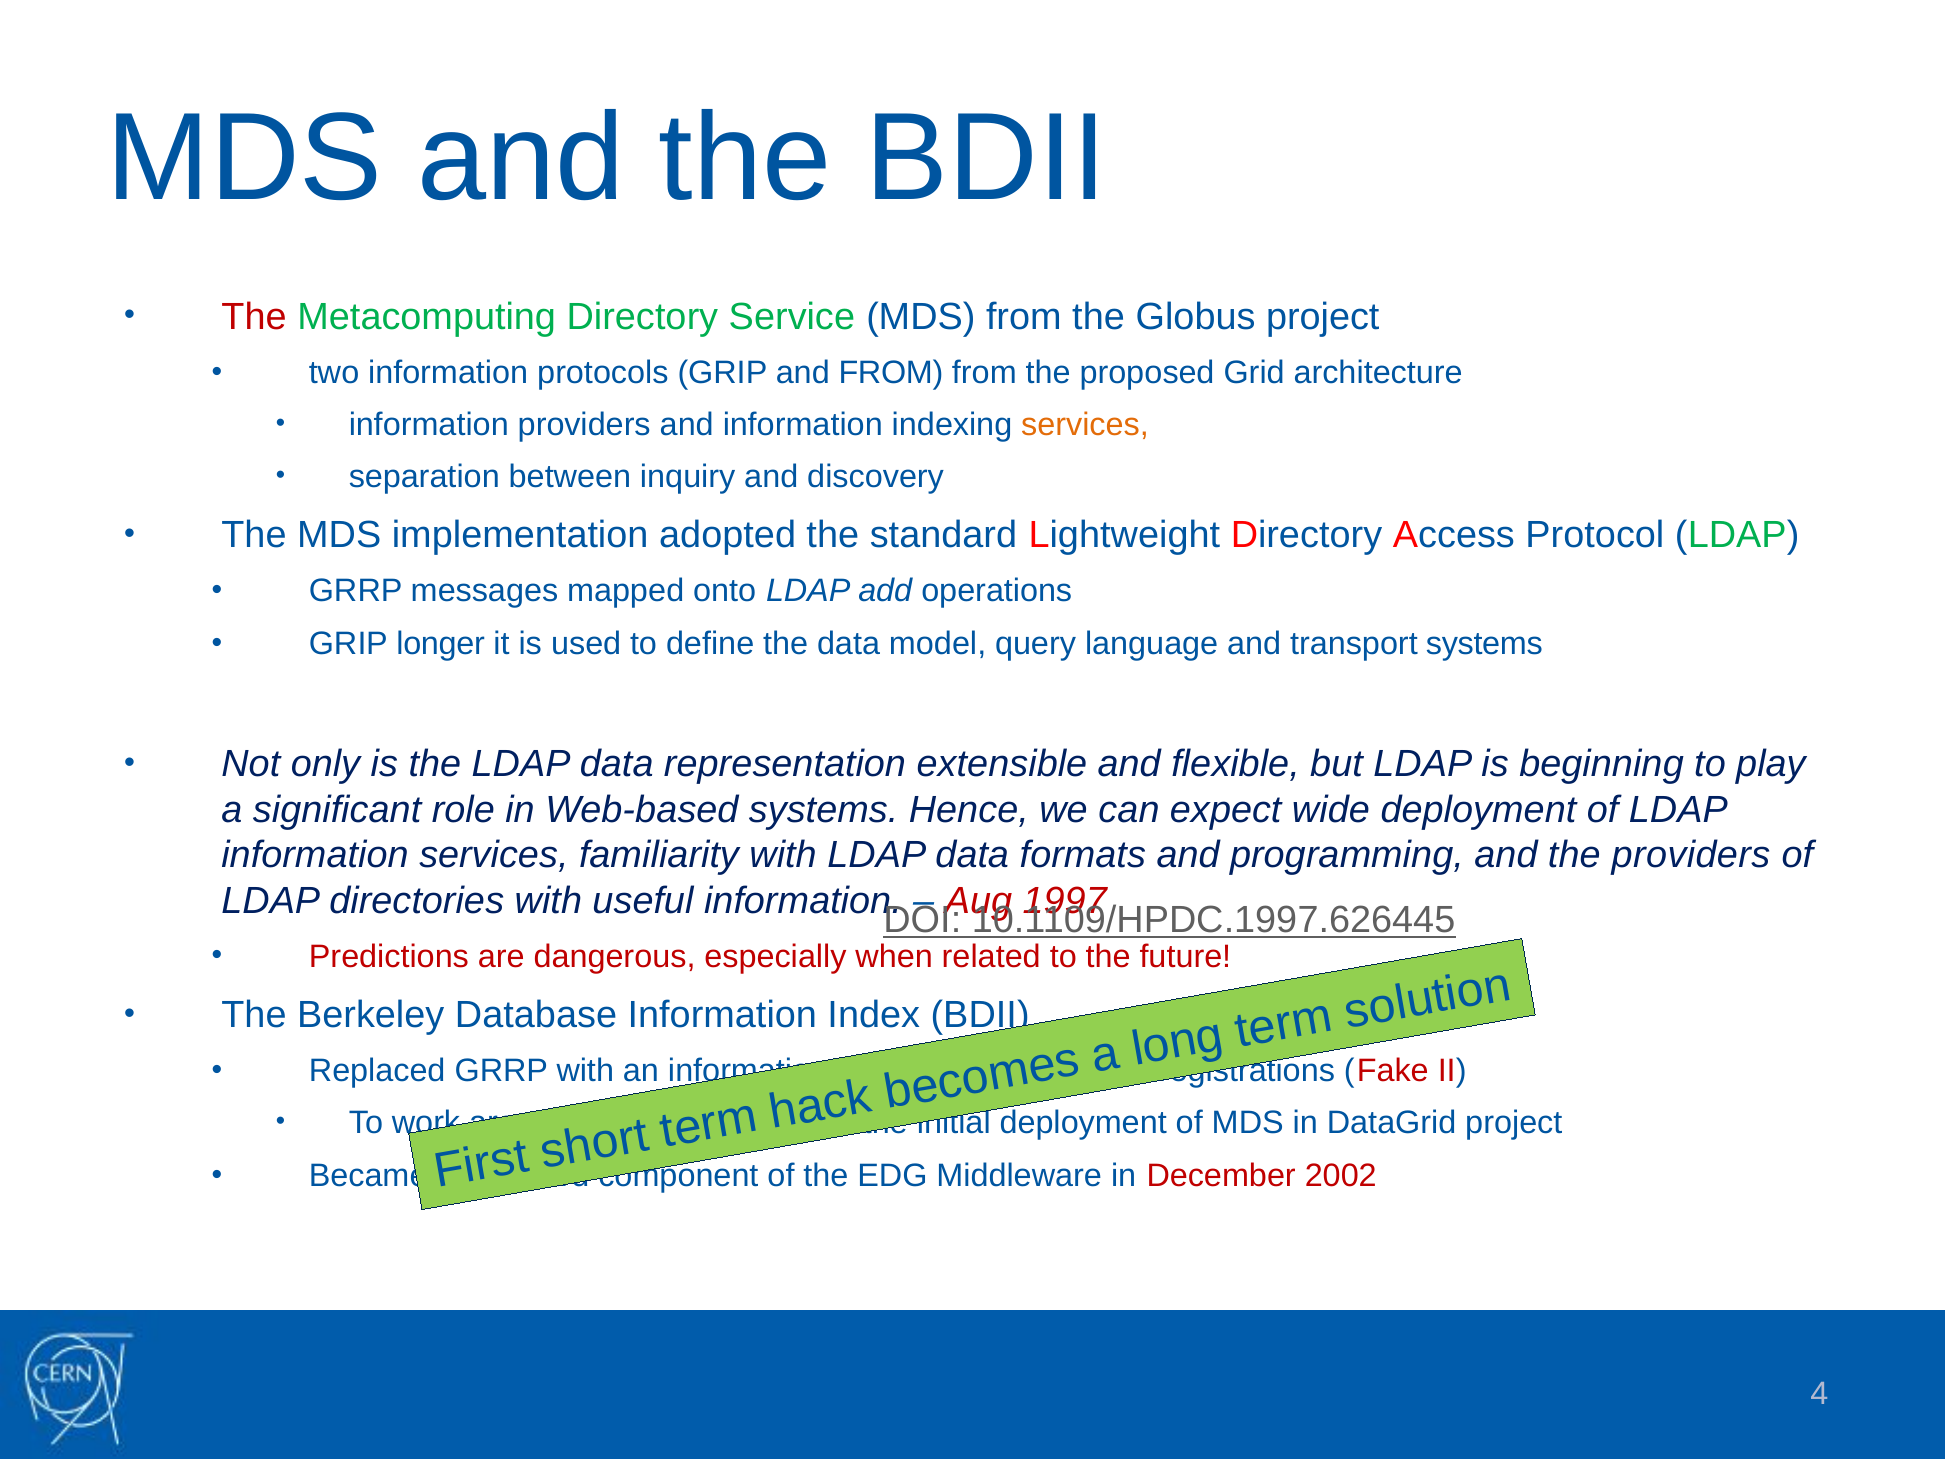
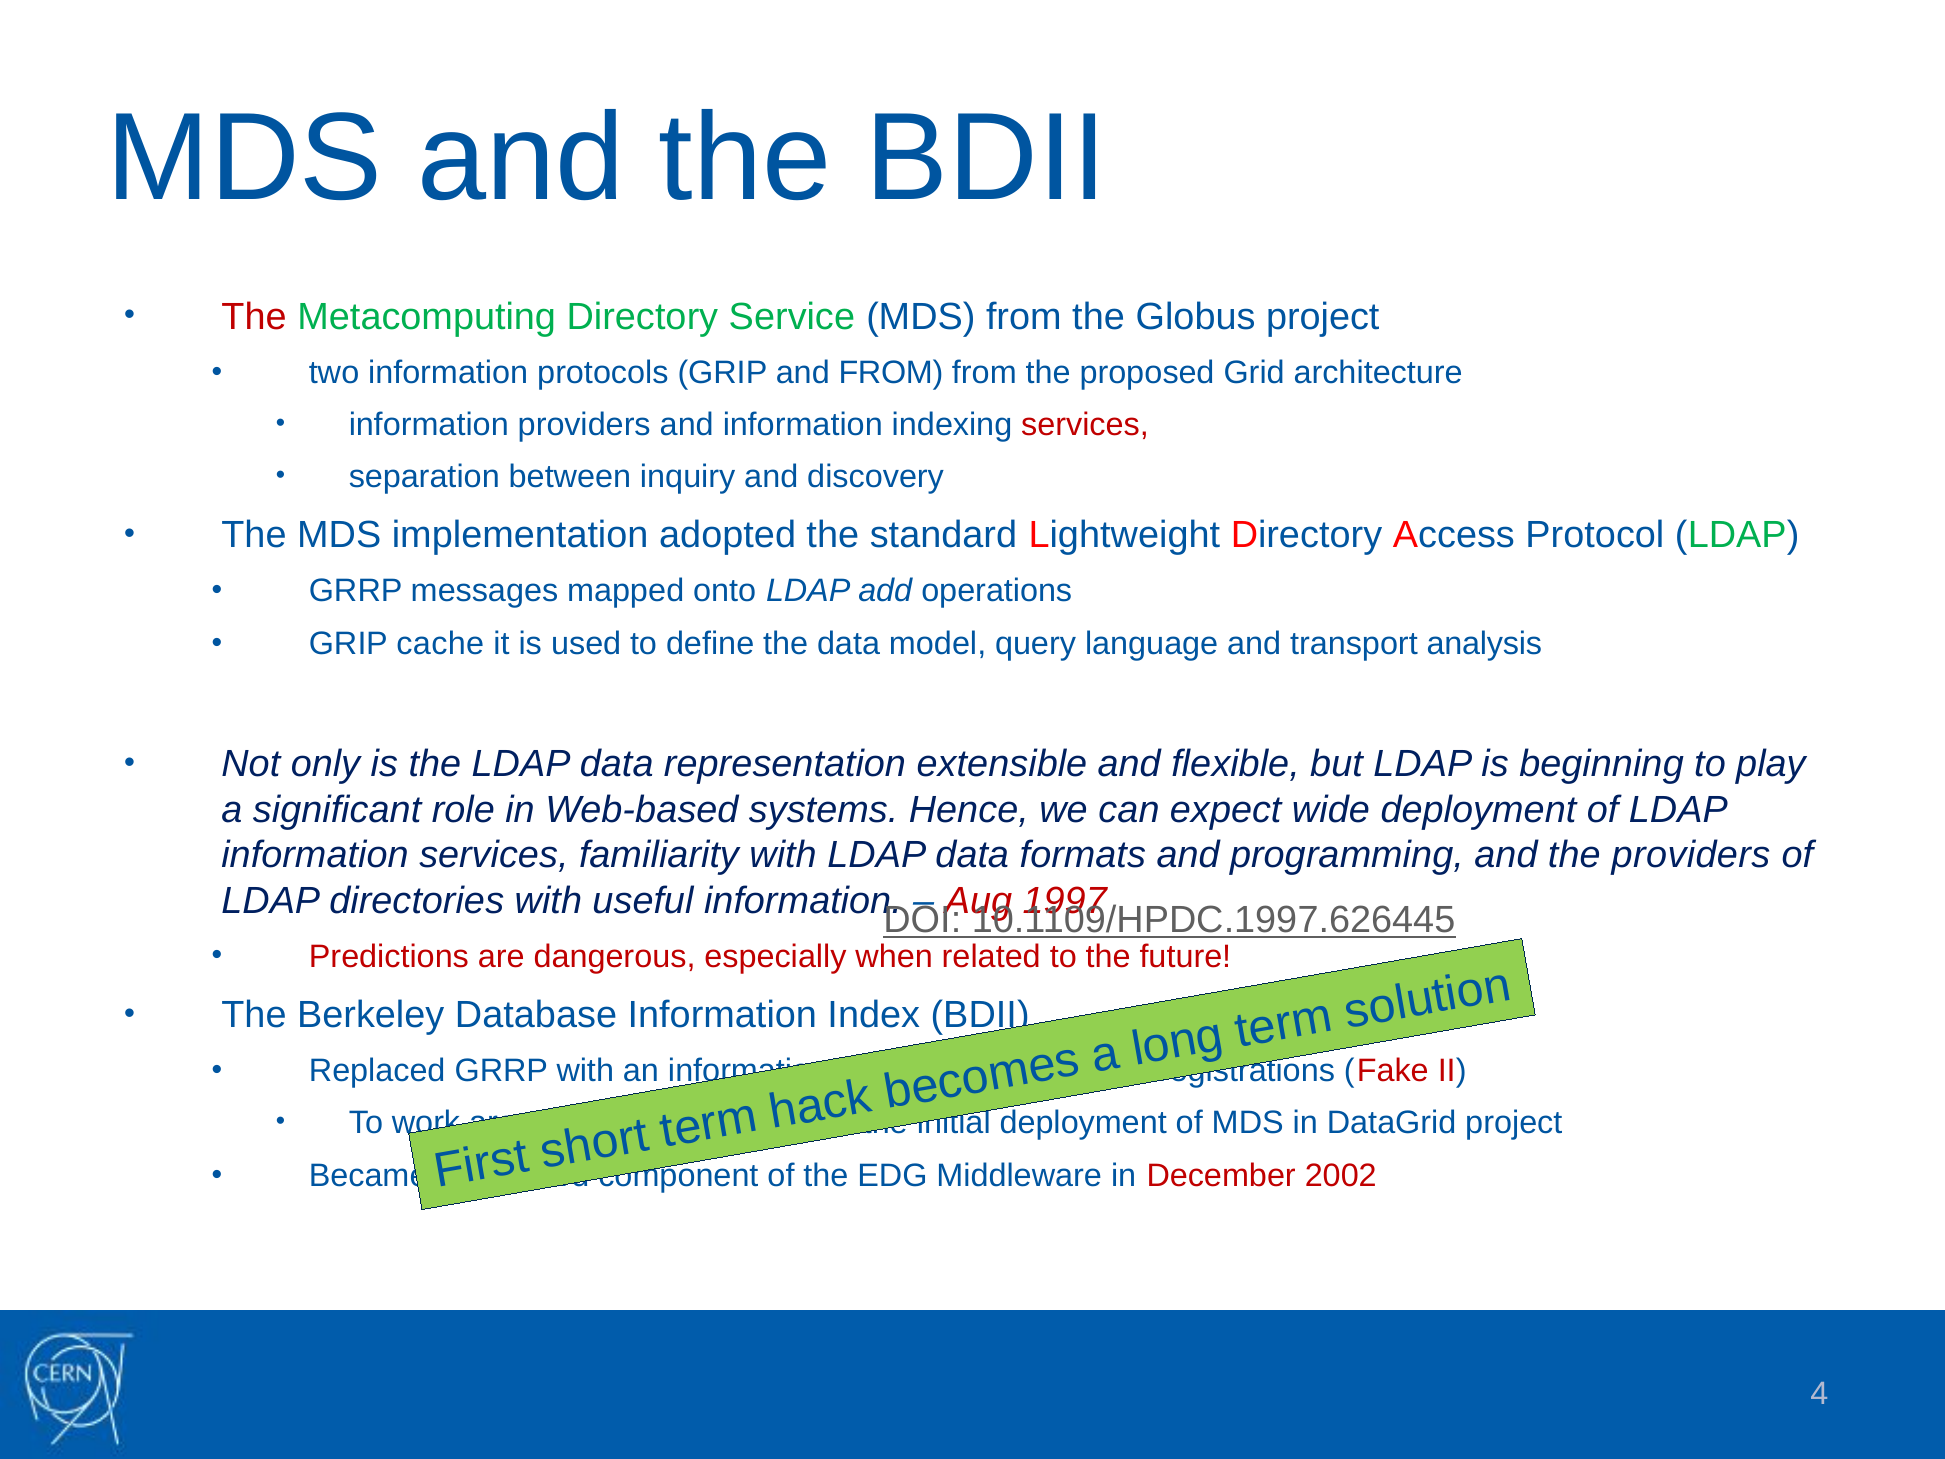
services colour: orange -> red (1085, 424)
GRIP longer: longer -> cache (440, 644)
transport systems: systems -> analysis (1484, 644)
